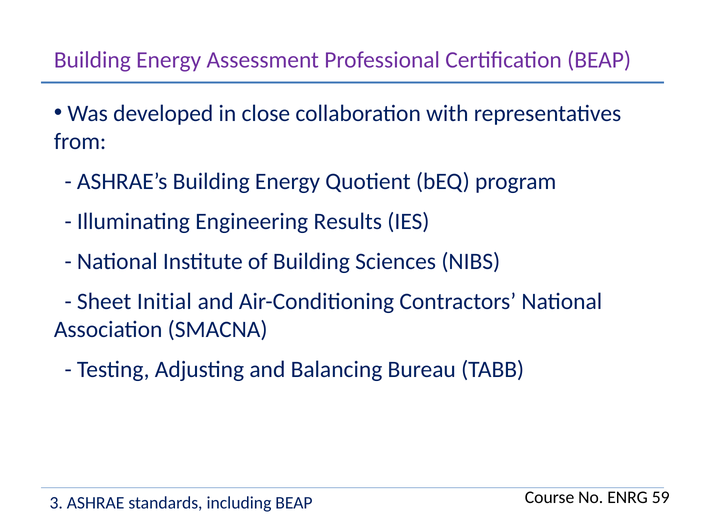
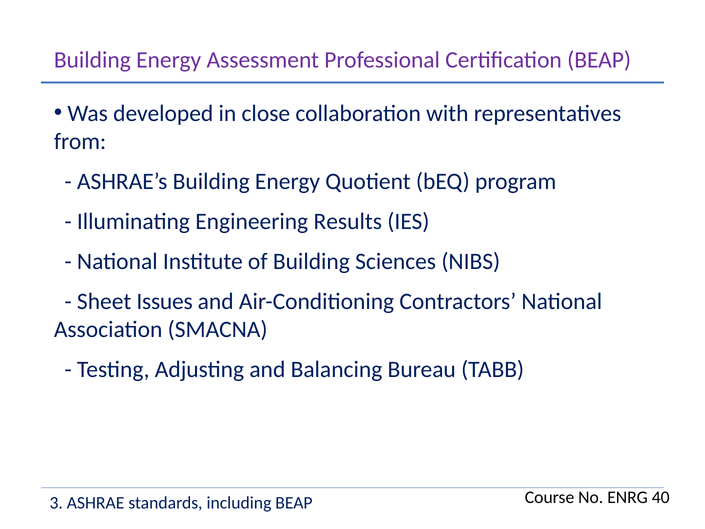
Initial: Initial -> Issues (165, 301)
59: 59 -> 40 (661, 497)
